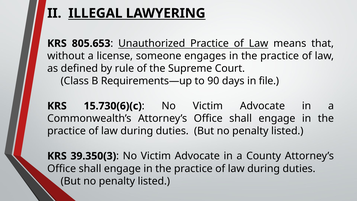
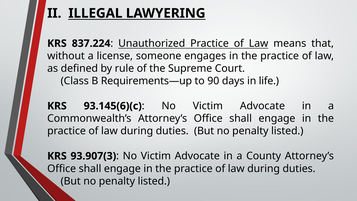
805.653: 805.653 -> 837.224 (91, 43)
file: file -> life (269, 81)
15.730(6)(c: 15.730(6)(c -> 93.145(6)(c (113, 106)
39.350(3: 39.350(3 -> 93.907(3 (93, 156)
